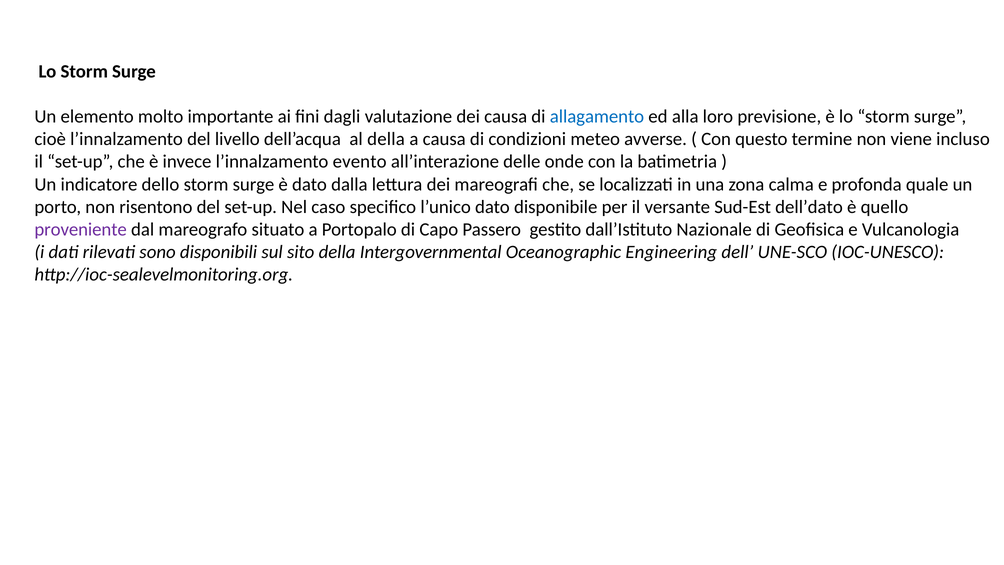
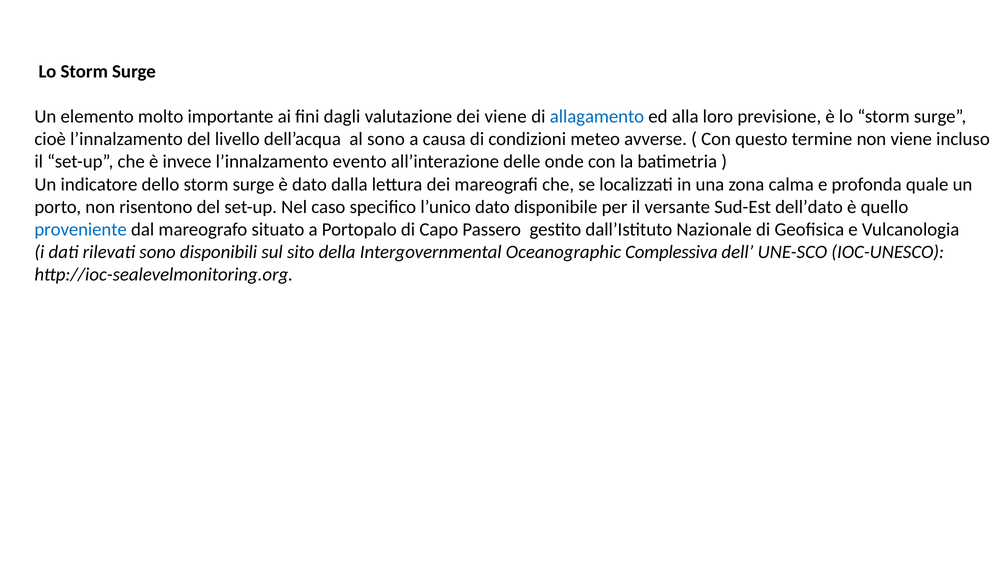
dei causa: causa -> viene (506, 116)
al della: della -> sono (386, 139)
proveniente colour: purple -> blue (81, 229)
Engineering: Engineering -> Complessiva (671, 252)
